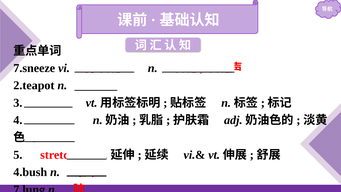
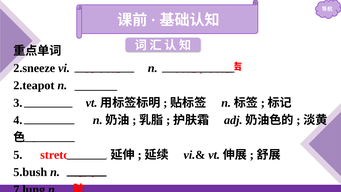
7.sneeze: 7.sneeze -> 2.sneeze (34, 68)
4.bush: 4.bush -> 5.bush (30, 172)
